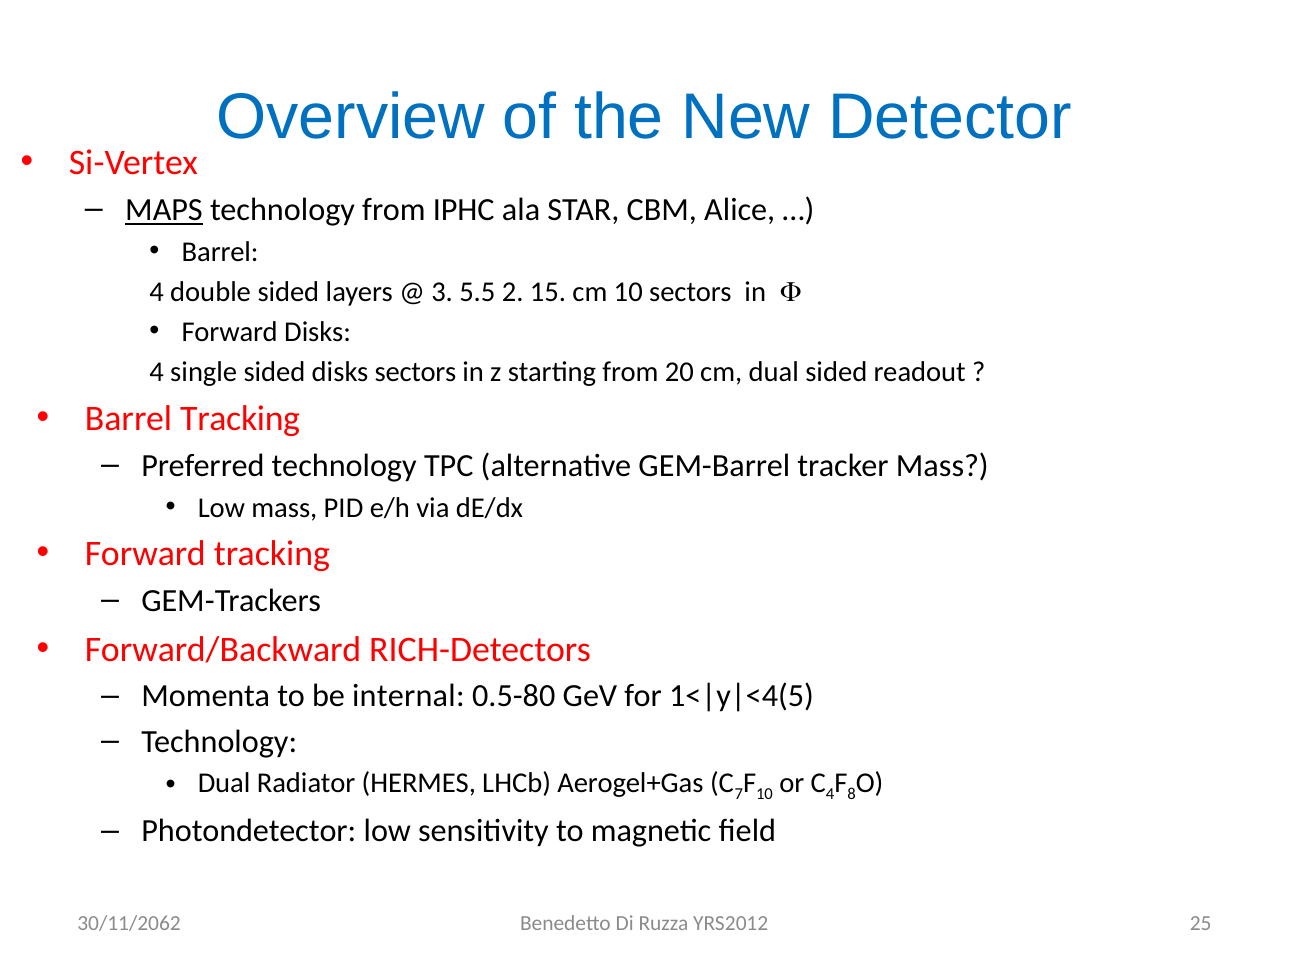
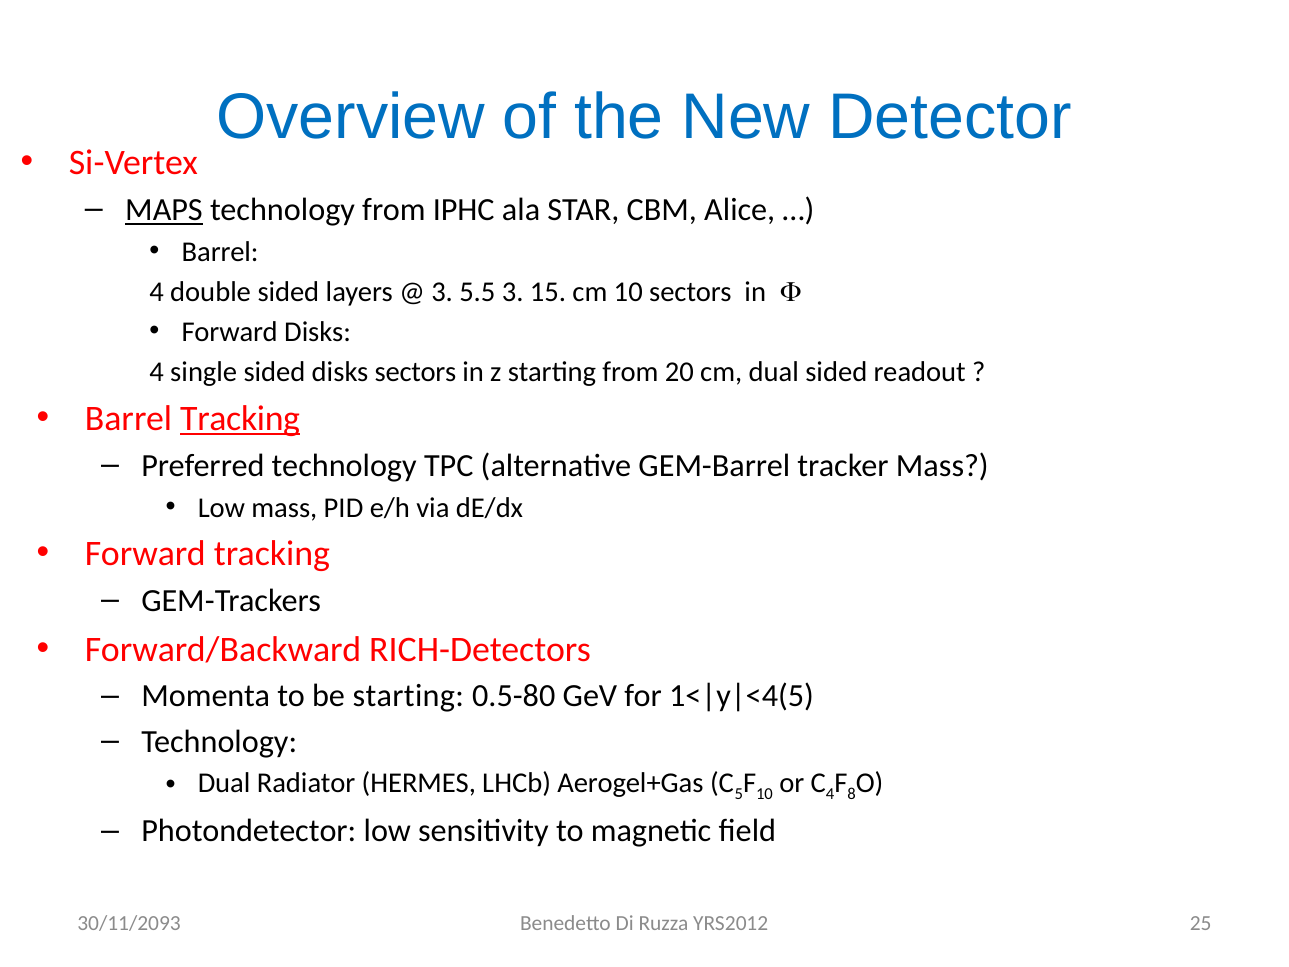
5.5 2: 2 -> 3 (513, 292)
Tracking underline: none -> present (240, 418)
be internal: internal -> starting (408, 696)
7: 7 -> 5 (739, 794)
30/11/2062: 30/11/2062 -> 30/11/2093 (129, 923)
